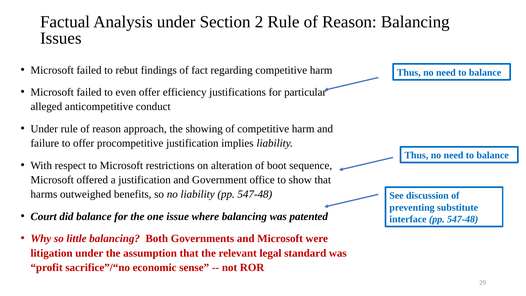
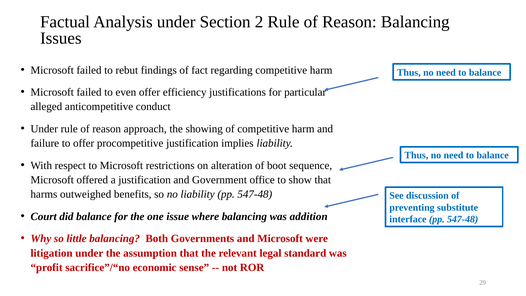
patented: patented -> addition (309, 216)
